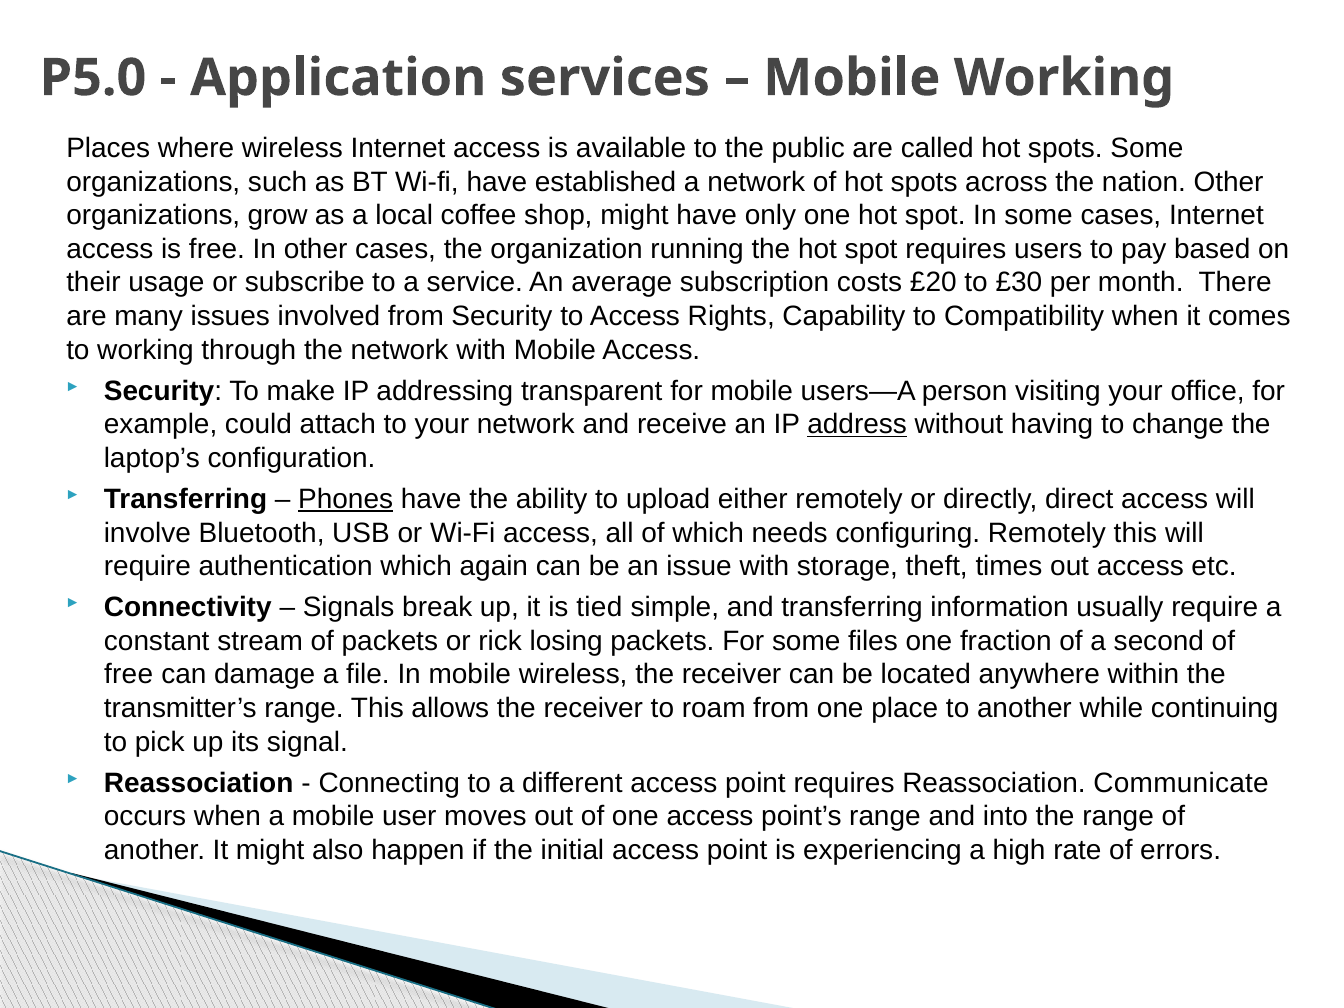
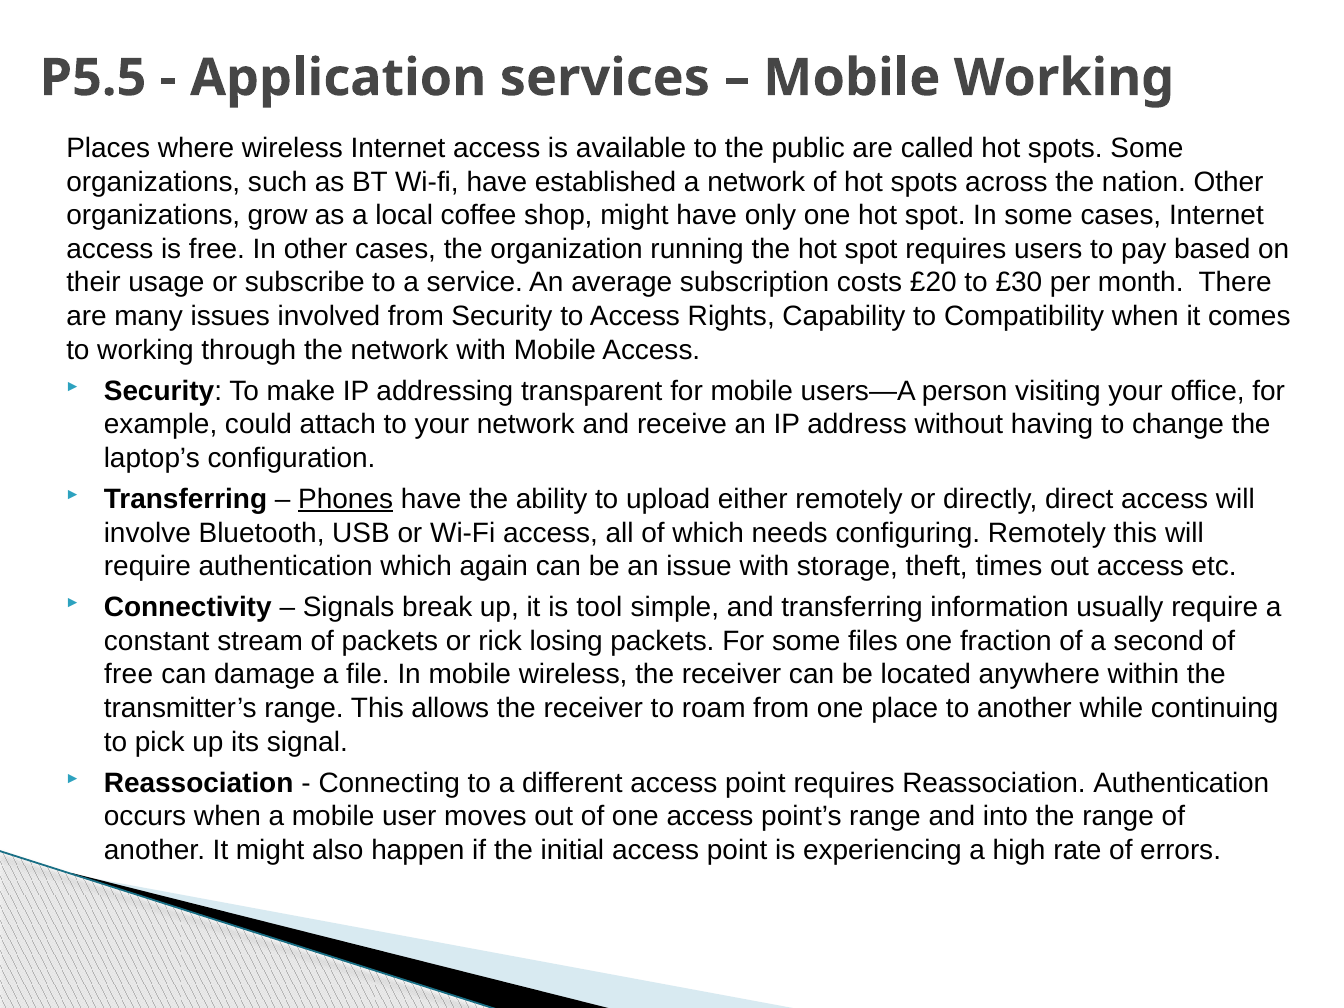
P5.0: P5.0 -> P5.5 (93, 78)
address underline: present -> none (857, 425)
tied: tied -> tool (599, 608)
Reassociation Communicate: Communicate -> Authentication (1181, 783)
